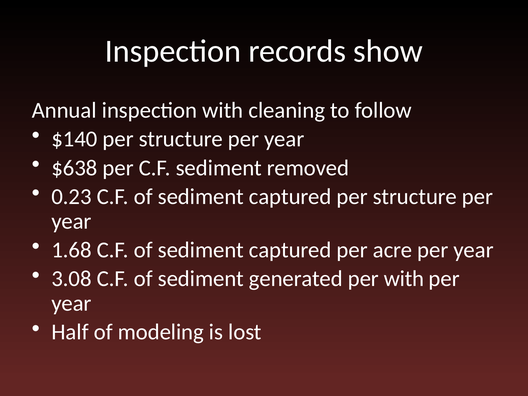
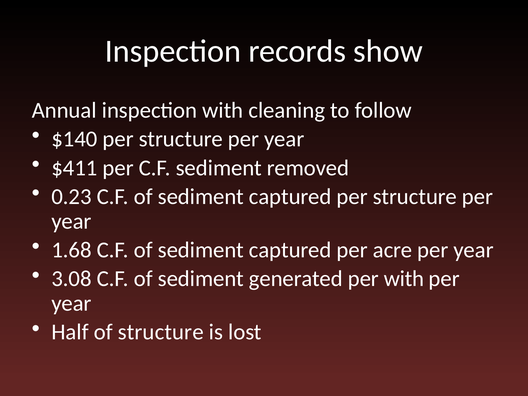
$638: $638 -> $411 (74, 168)
of modeling: modeling -> structure (161, 332)
